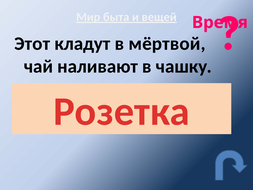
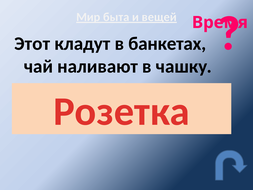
в мёртвой: мёртвой -> банкетах (167, 44)
